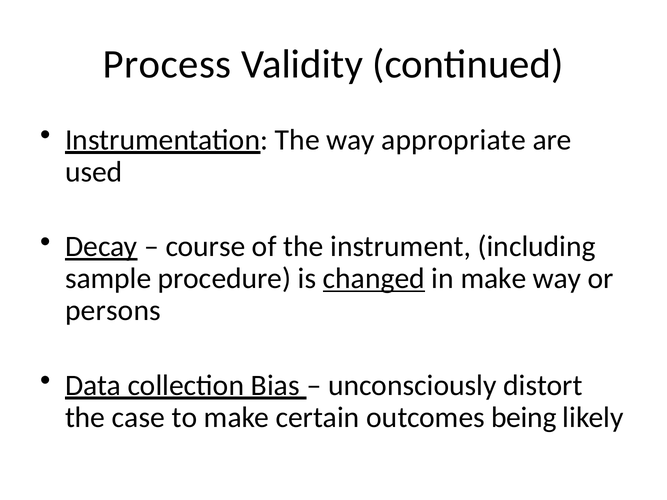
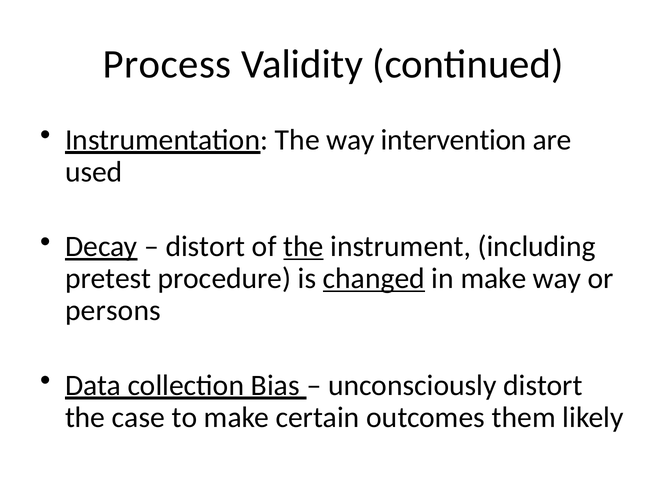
appropriate: appropriate -> intervention (454, 140)
course: course -> distort (205, 247)
the underline: none -> present (303, 247)
sample: sample -> pretest (108, 279)
being: being -> them (524, 418)
